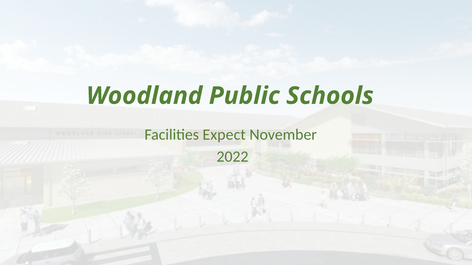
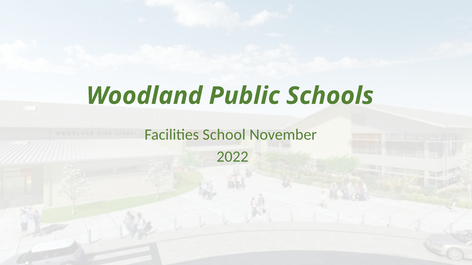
Expect: Expect -> School (224, 135)
